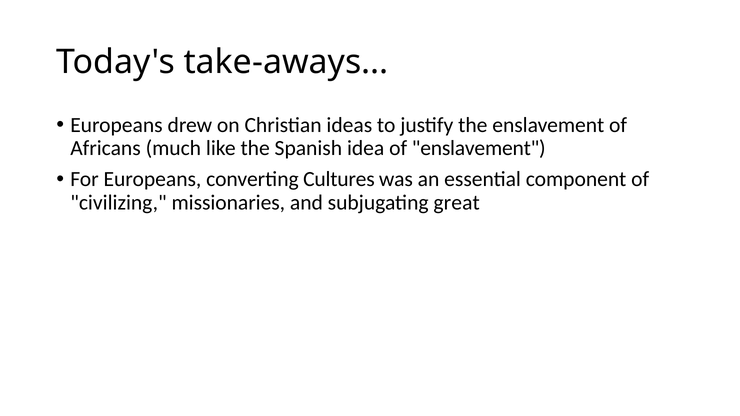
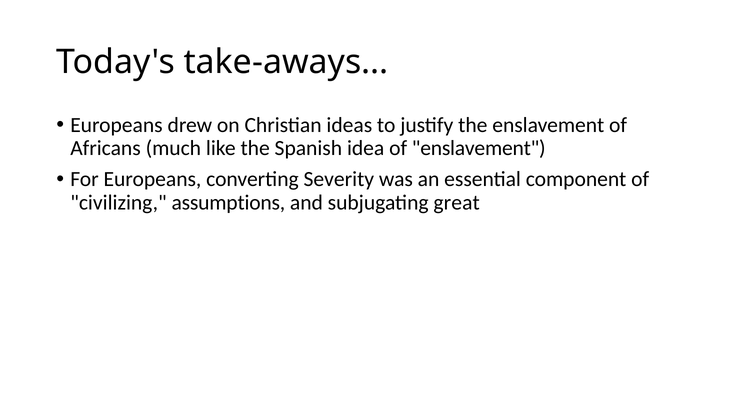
Cultures: Cultures -> Severity (339, 179)
missionaries: missionaries -> assumptions (228, 203)
